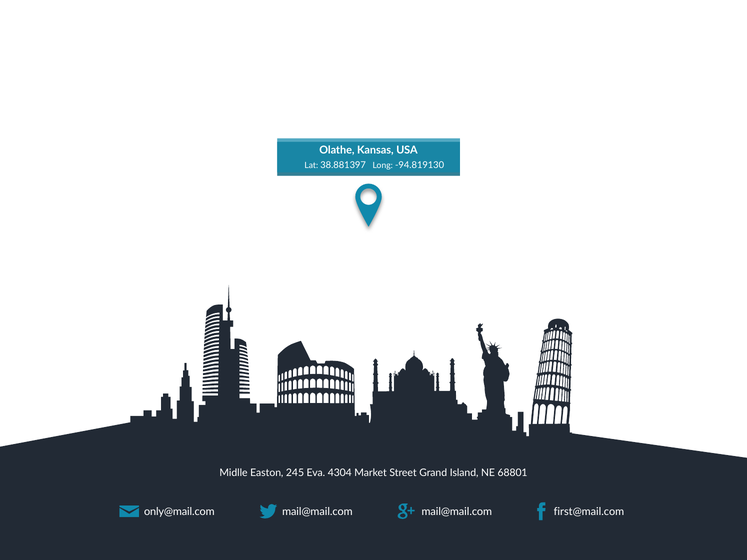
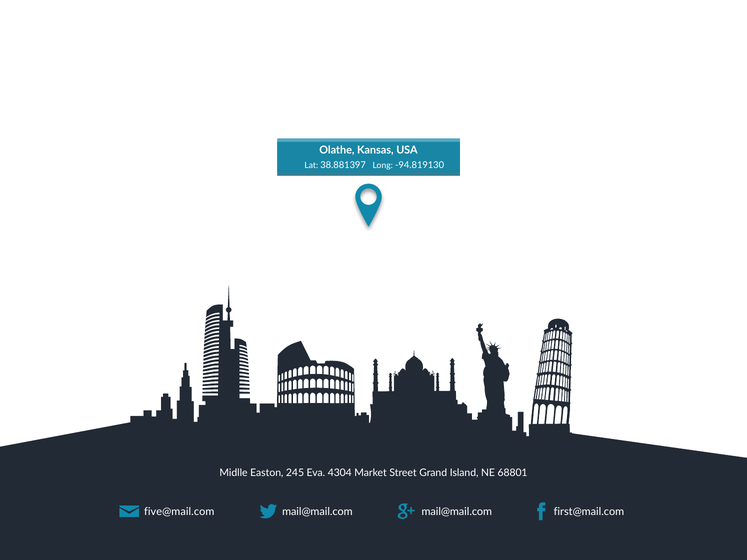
only@mail.com: only@mail.com -> five@mail.com (179, 512)
